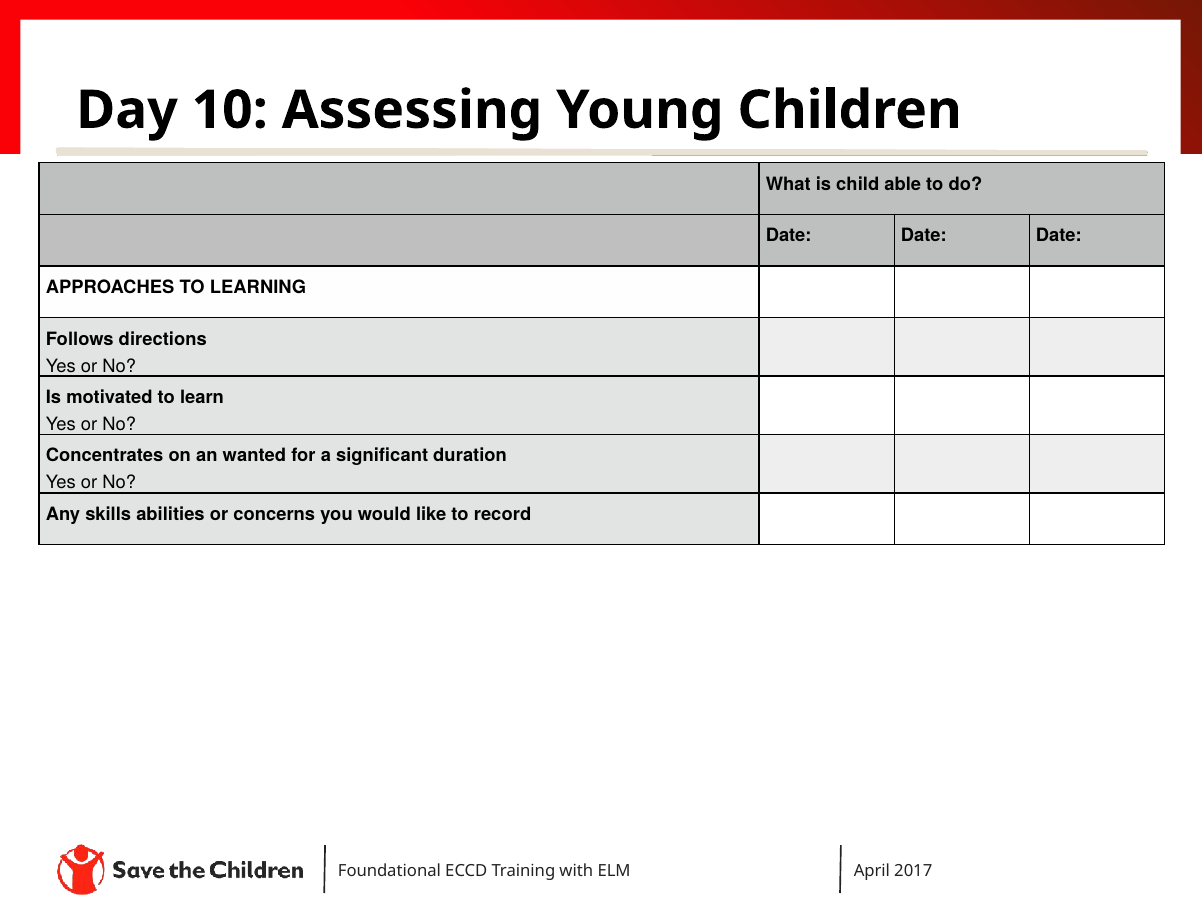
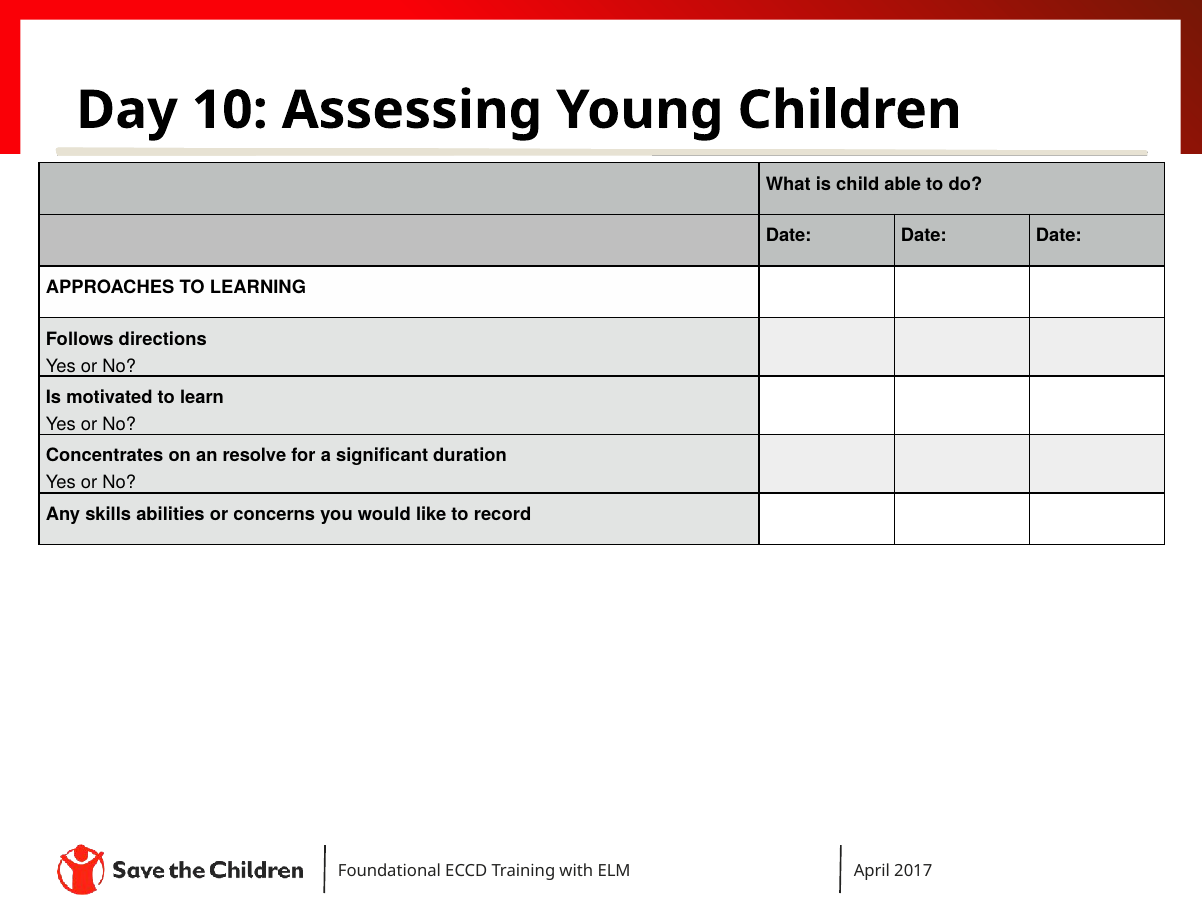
wanted: wanted -> resolve (254, 456)
